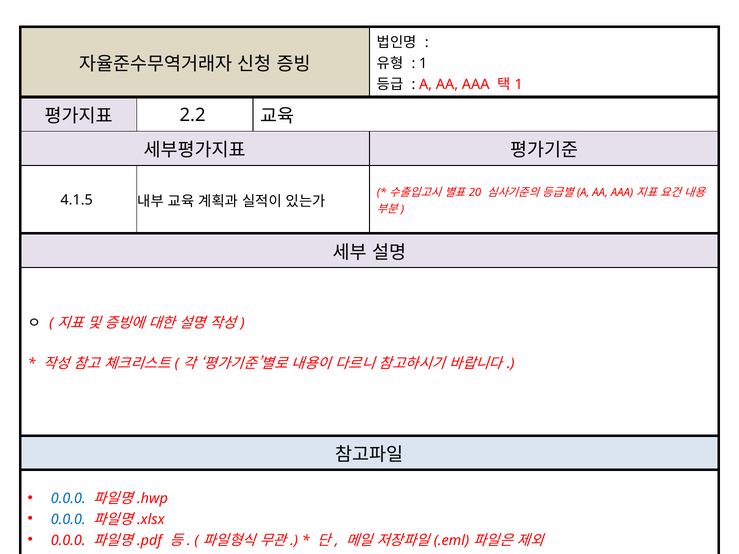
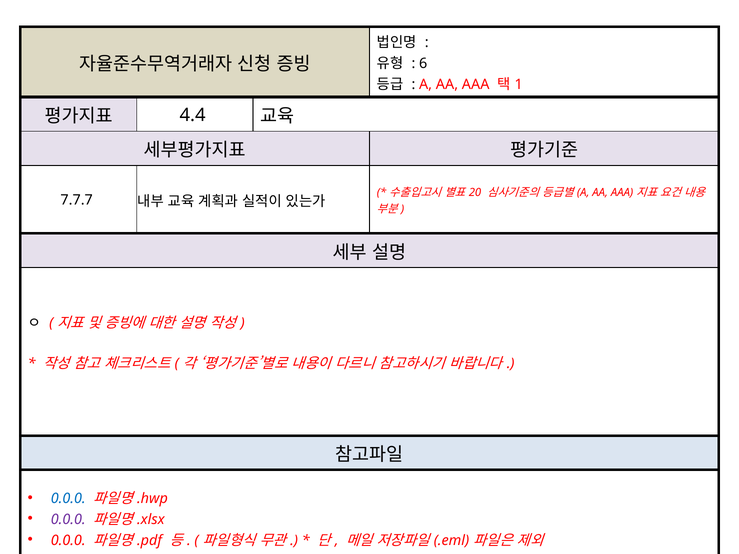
1: 1 -> 6 (423, 64)
2.2: 2.2 -> 4.4 (193, 115)
4.1.5: 4.1.5 -> 7.7.7 (77, 200)
0.0.0 colour: blue -> purple (68, 520)
